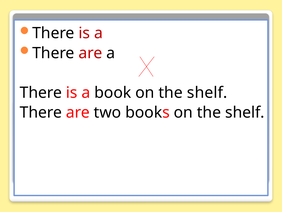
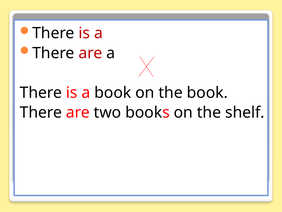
book on the shelf: shelf -> book (207, 92)
